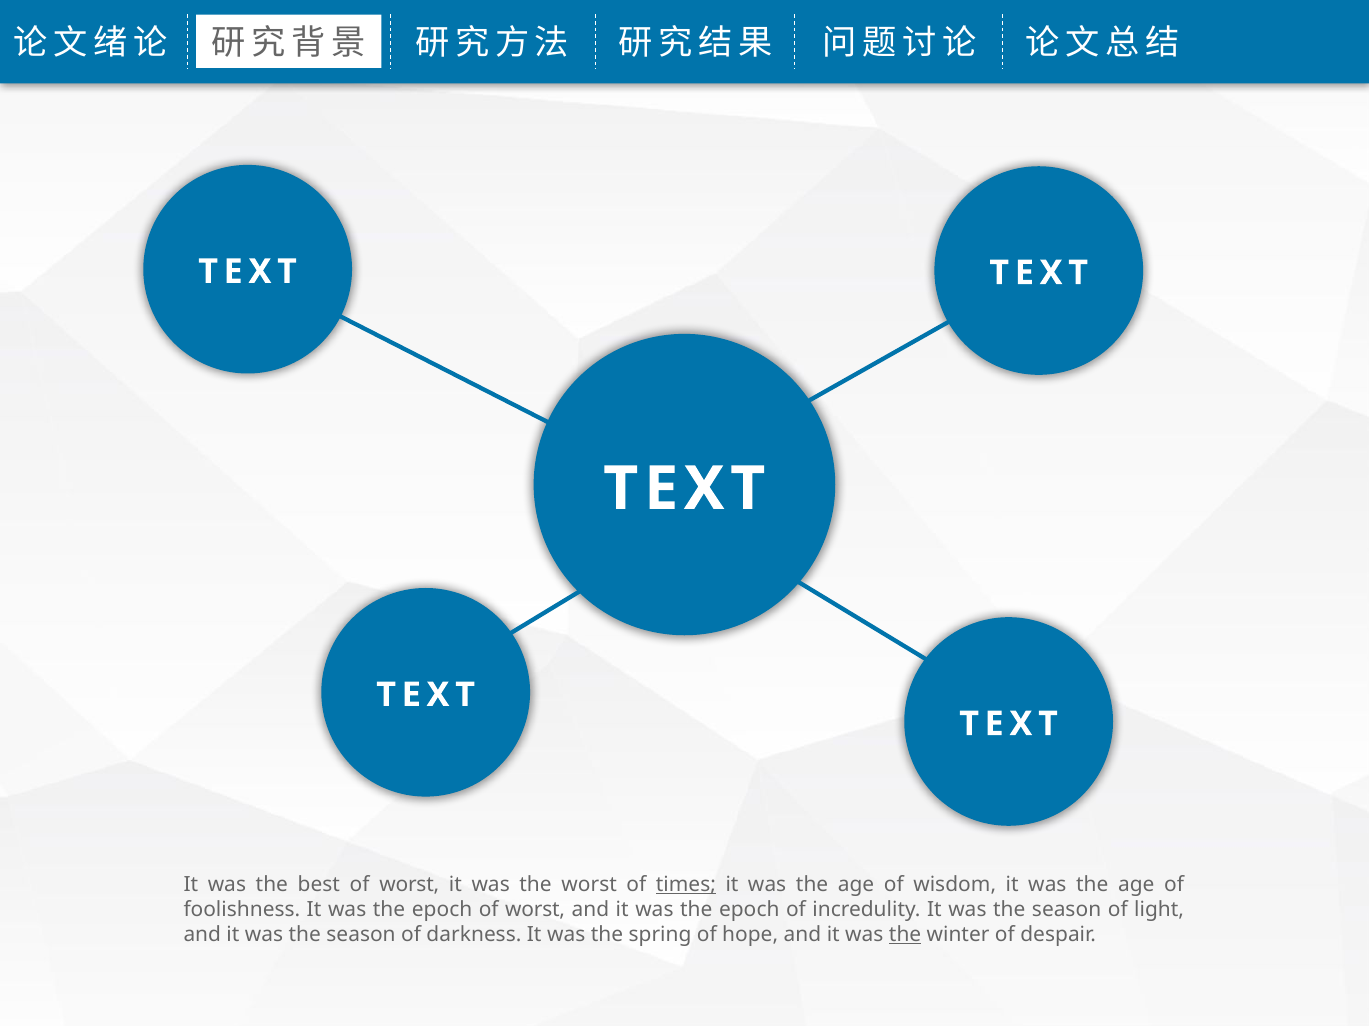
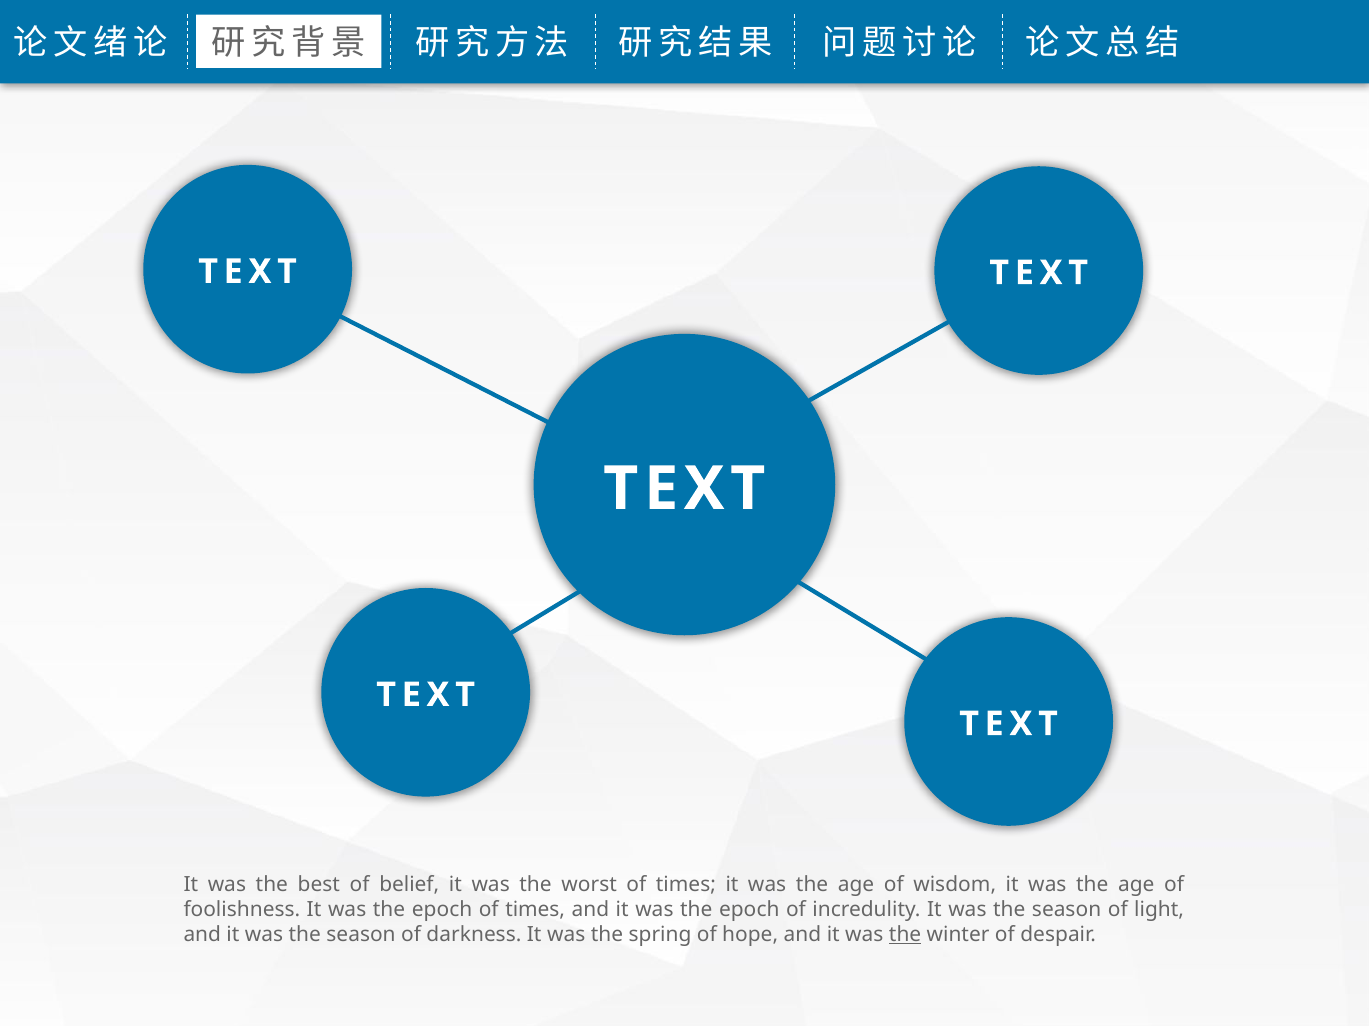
best of worst: worst -> belief (409, 885)
times underline: present -> none (686, 885)
epoch of worst: worst -> times (535, 910)
